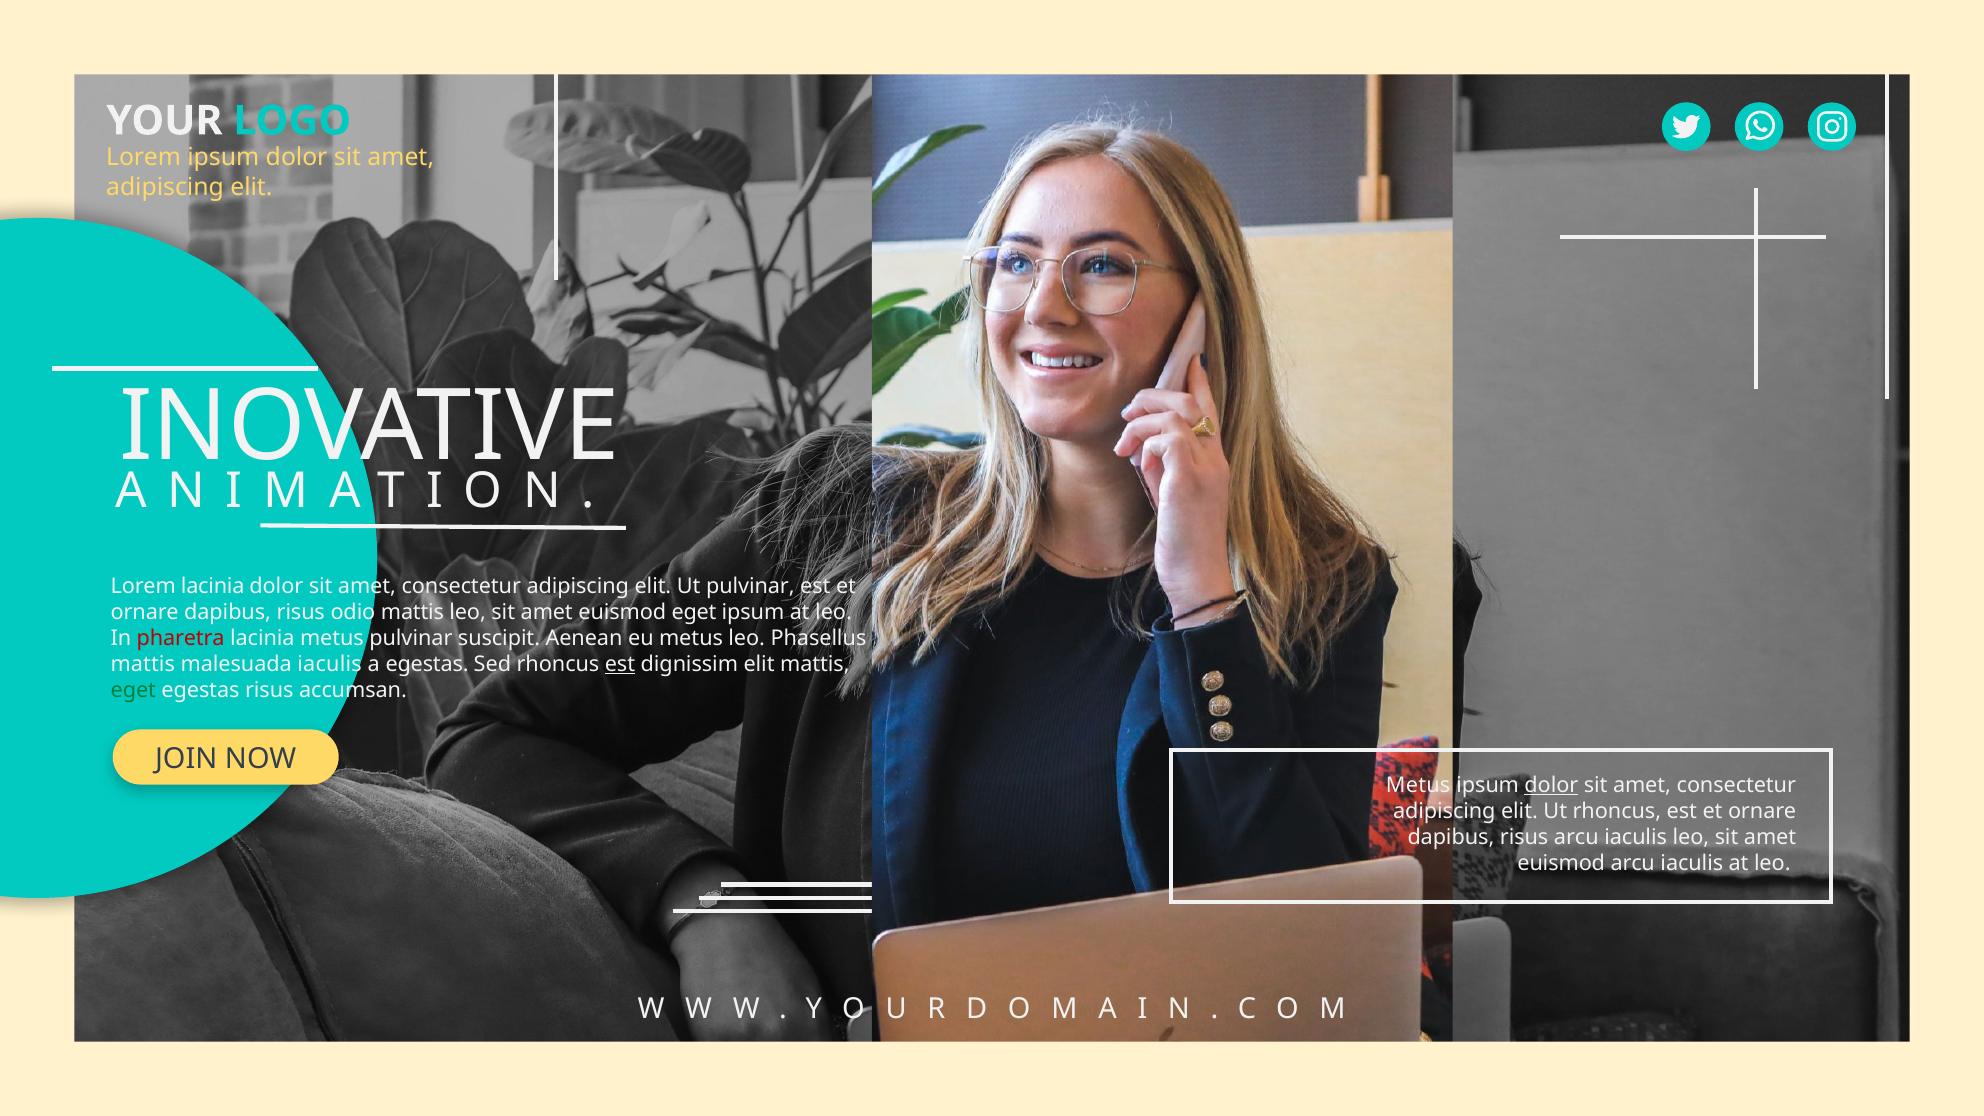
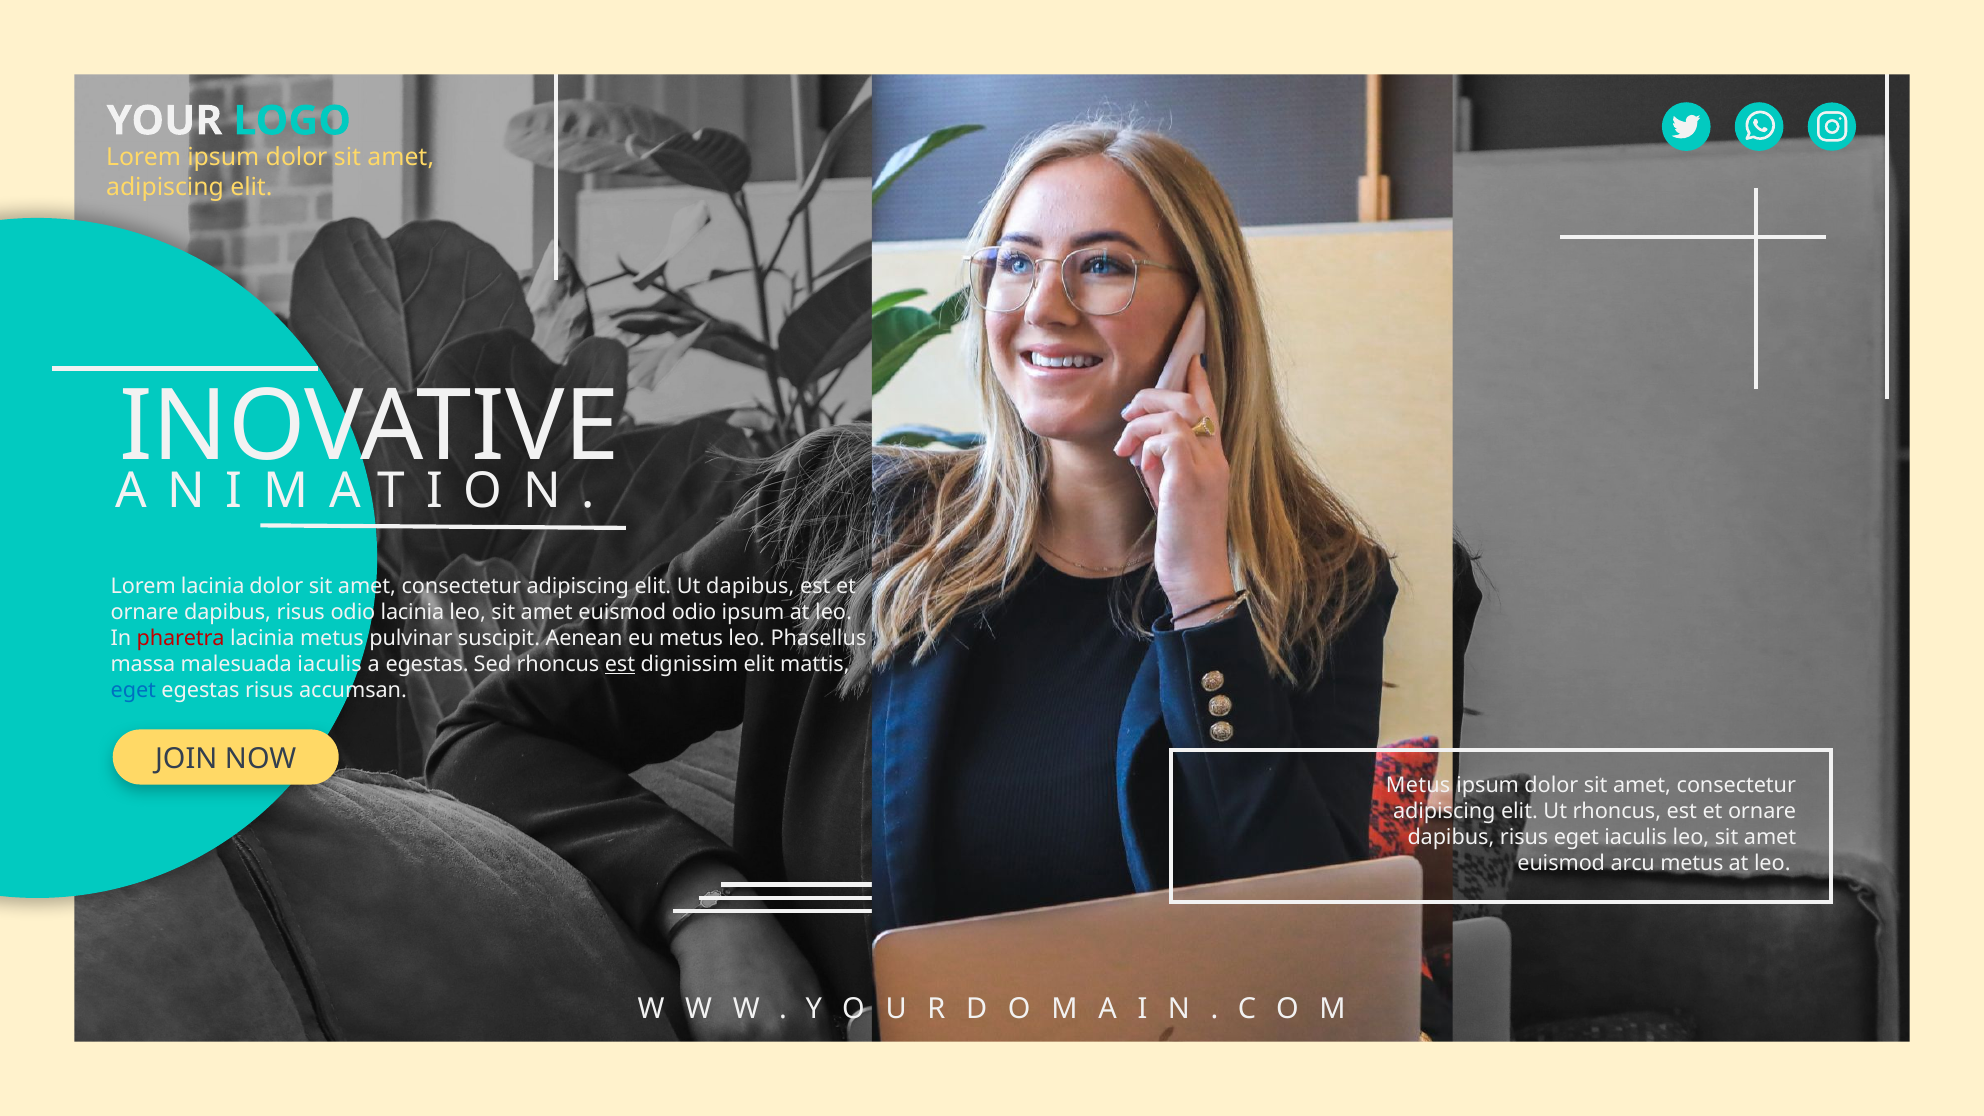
Ut pulvinar: pulvinar -> dapibus (750, 586)
odio mattis: mattis -> lacinia (412, 612)
euismod eget: eget -> odio (694, 612)
mattis: mattis -> massa (143, 664)
eget colour: green -> blue (133, 690)
dolor underline: present -> none (1551, 785)
risus arcu: arcu -> eget (1576, 837)
euismod arcu iaculis: iaculis -> metus (1692, 863)
